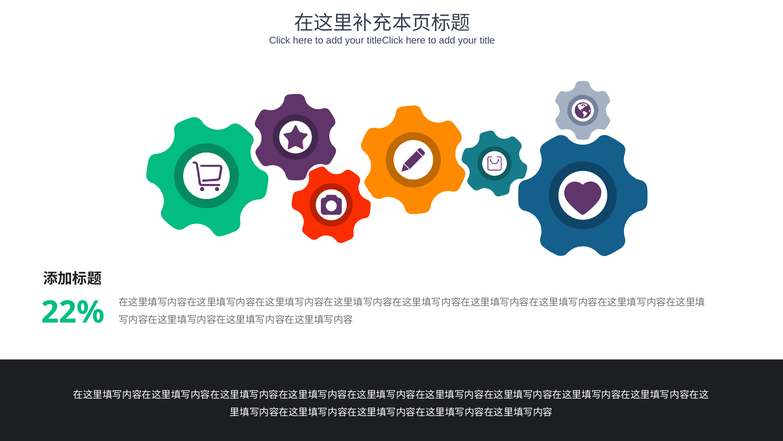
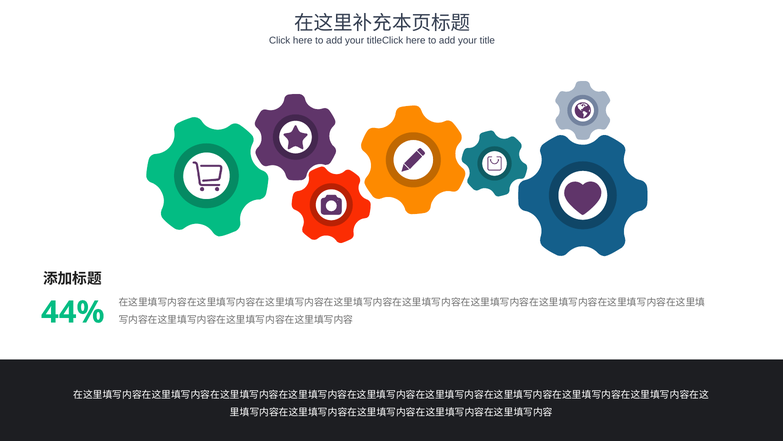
22%: 22% -> 44% (73, 312)
